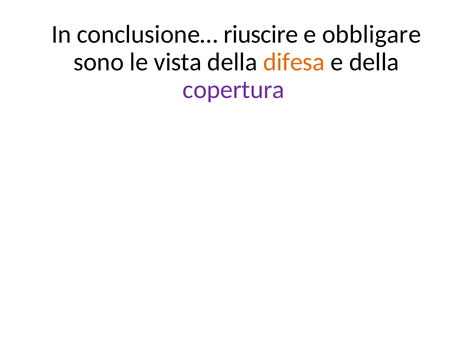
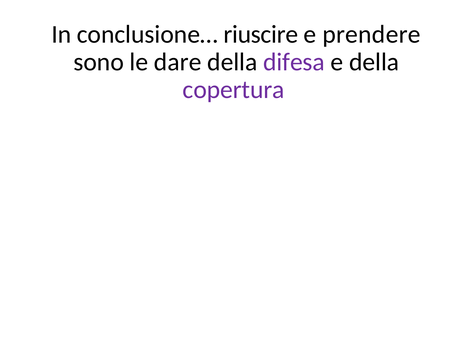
obbligare: obbligare -> prendere (371, 34)
vista: vista -> dare (178, 62)
difesa colour: orange -> purple (294, 62)
